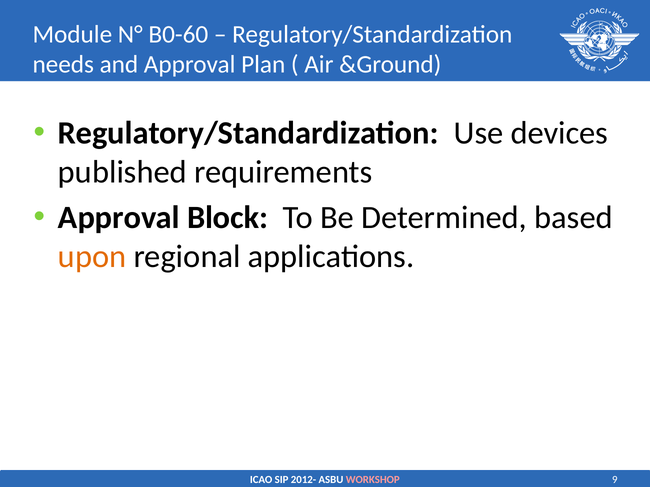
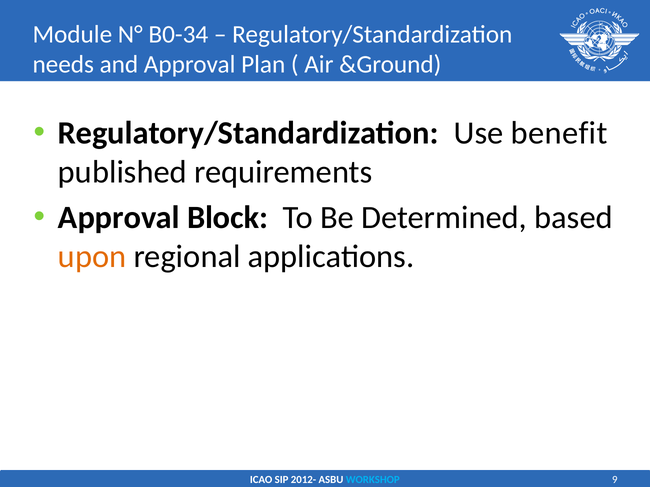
B0-60: B0-60 -> B0-34 (178, 34)
devices: devices -> benefit (559, 133)
WORKSHOP colour: pink -> light blue (373, 480)
